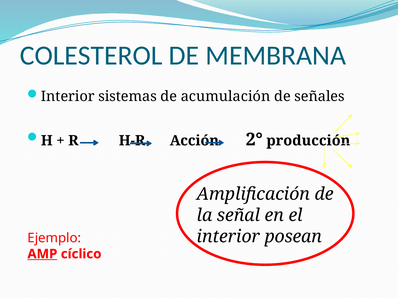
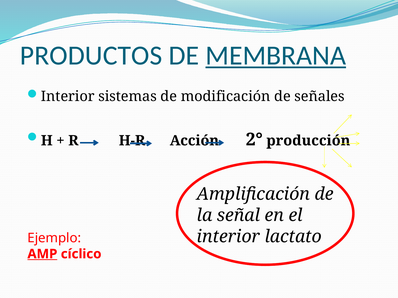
COLESTEROL: COLESTEROL -> PRODUCTOS (91, 56)
MEMBRANA underline: none -> present (276, 56)
acumulación: acumulación -> modificación (226, 97)
posean: posean -> lactato (293, 237)
